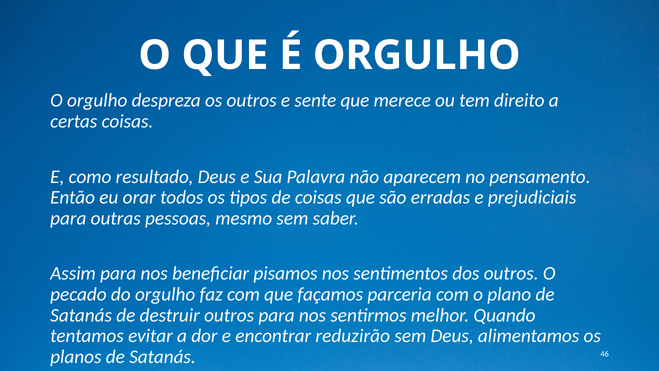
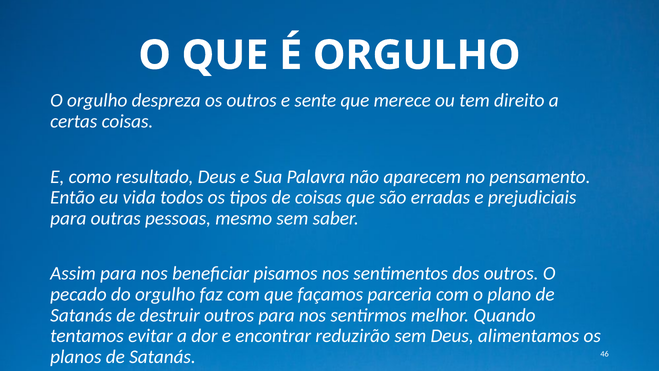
orar: orar -> vida (139, 197)
